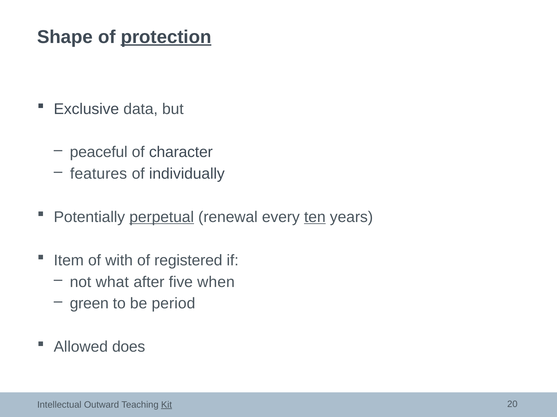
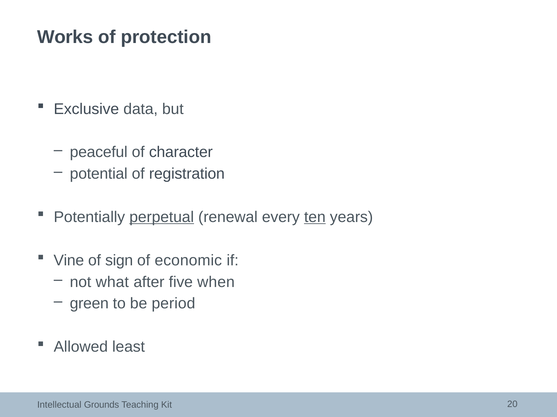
Shape: Shape -> Works (65, 37)
protection underline: present -> none (166, 37)
features: features -> potential (99, 174)
individually: individually -> registration (187, 174)
Item: Item -> Vine (69, 261)
with: with -> sign (119, 261)
registered: registered -> economic (188, 261)
does: does -> least (129, 347)
Outward: Outward -> Grounds (102, 405)
Kit underline: present -> none (167, 405)
